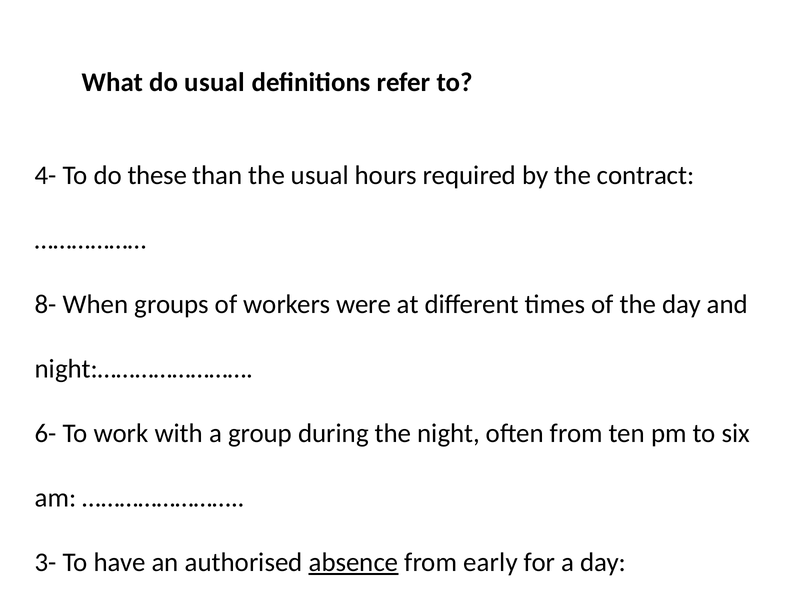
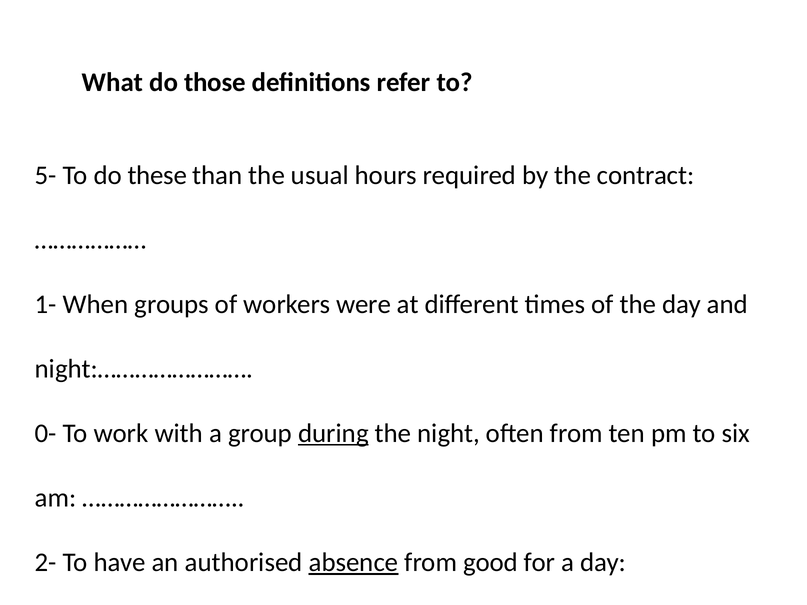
do usual: usual -> those (215, 82)
4-: 4- -> 5- (46, 175)
8-: 8- -> 1- (46, 304)
6-: 6- -> 0- (46, 434)
during underline: none -> present (333, 434)
3-: 3- -> 2- (46, 563)
early: early -> good (491, 563)
